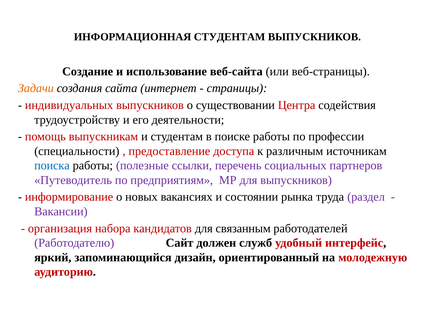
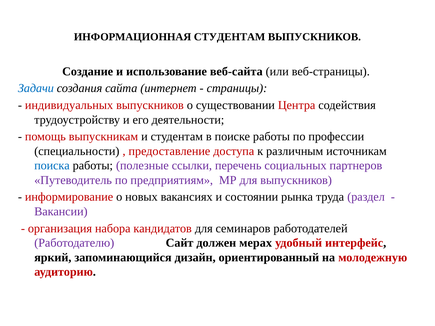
Задачи colour: orange -> blue (36, 88)
связанным: связанным -> семинаров (243, 229)
служб: служб -> мерах (256, 243)
